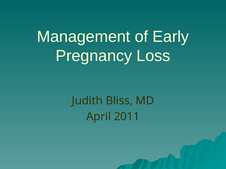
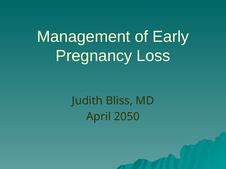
2011: 2011 -> 2050 (127, 117)
